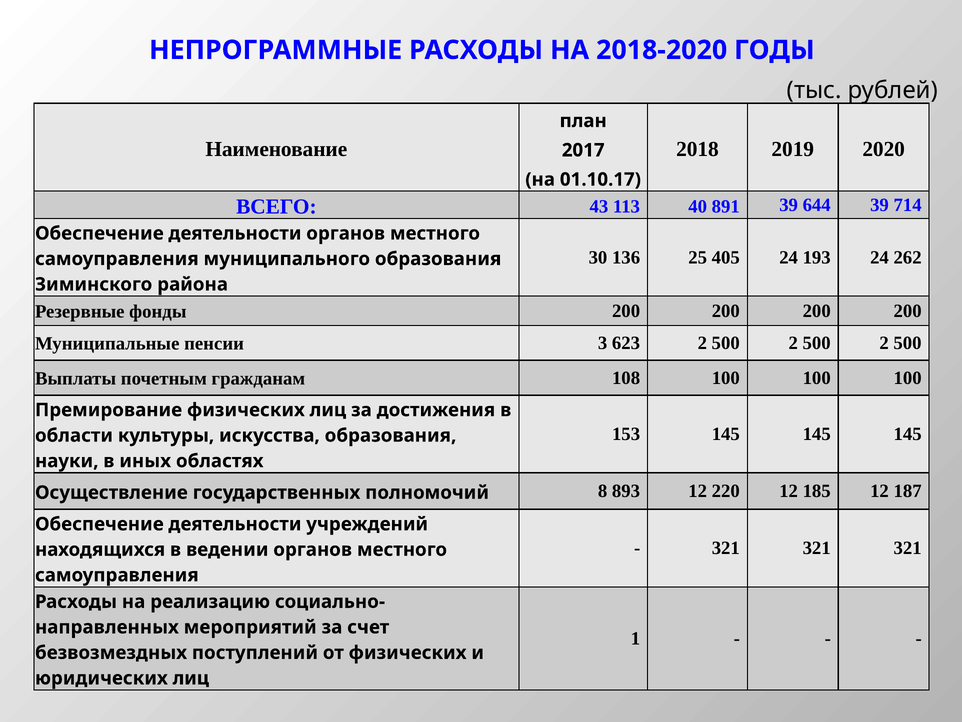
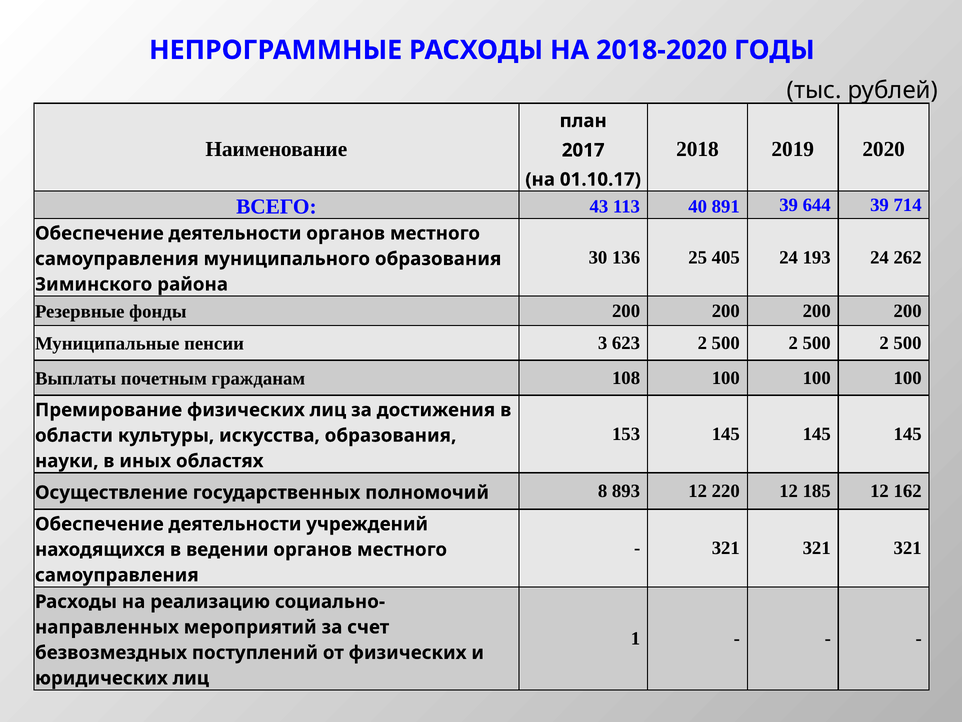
187: 187 -> 162 (908, 491)
